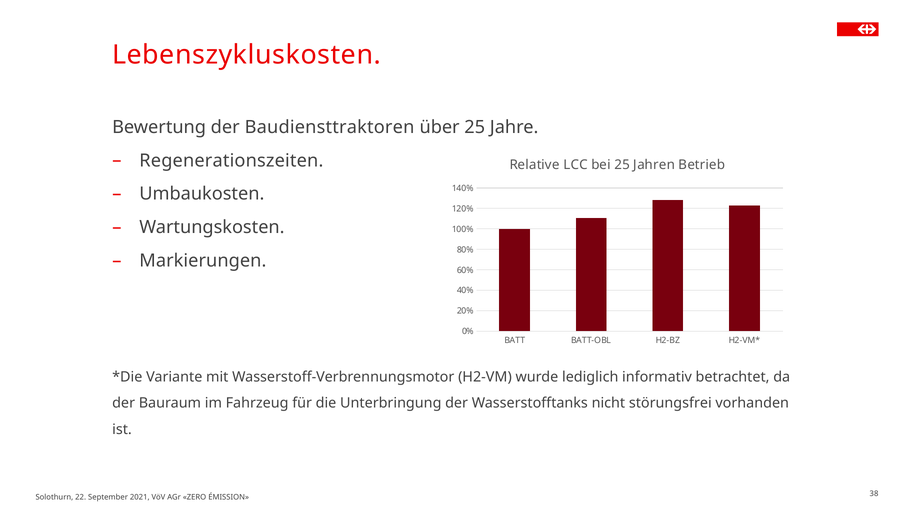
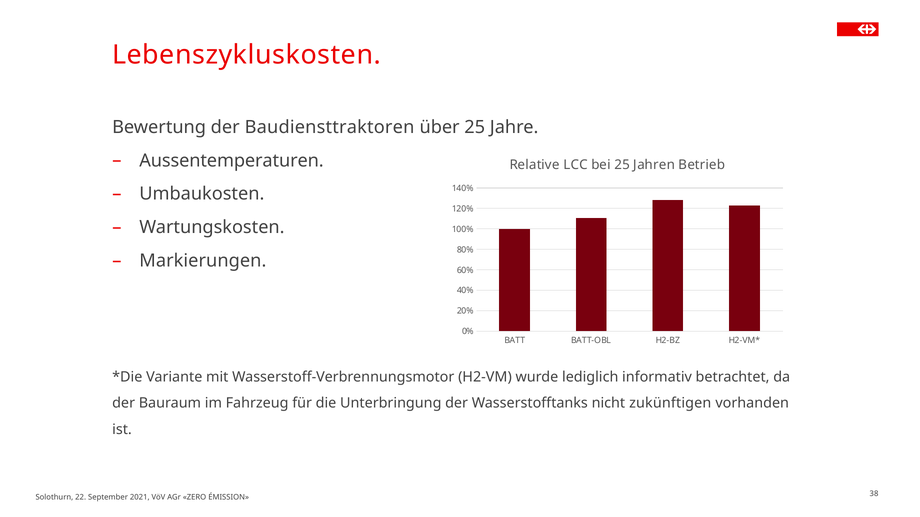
Regenerationszeiten: Regenerationszeiten -> Aussentemperaturen (232, 161)
störungsfrei: störungsfrei -> zukünftigen (670, 404)
